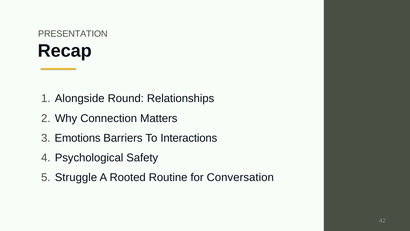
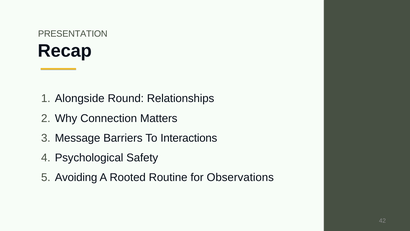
Emotions: Emotions -> Message (78, 138)
Struggle: Struggle -> Avoiding (76, 177)
Conversation: Conversation -> Observations (240, 177)
